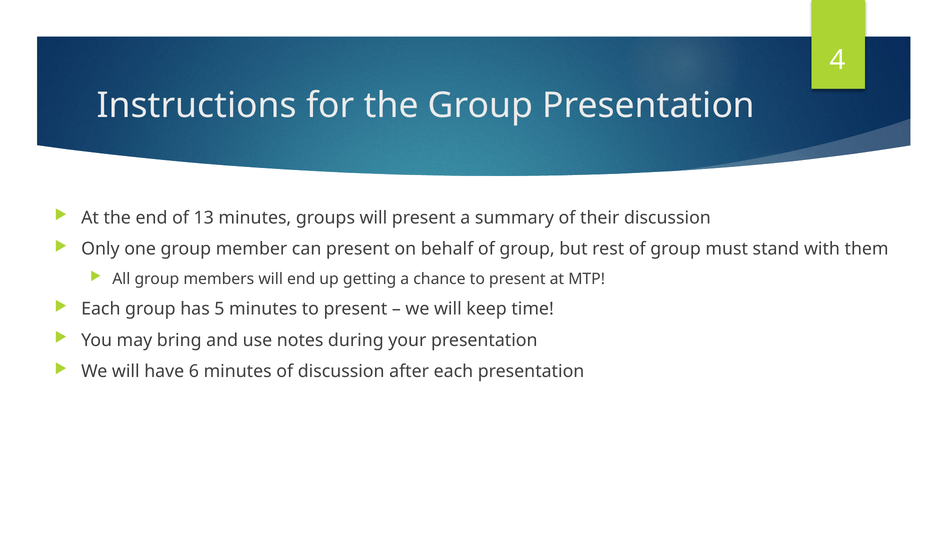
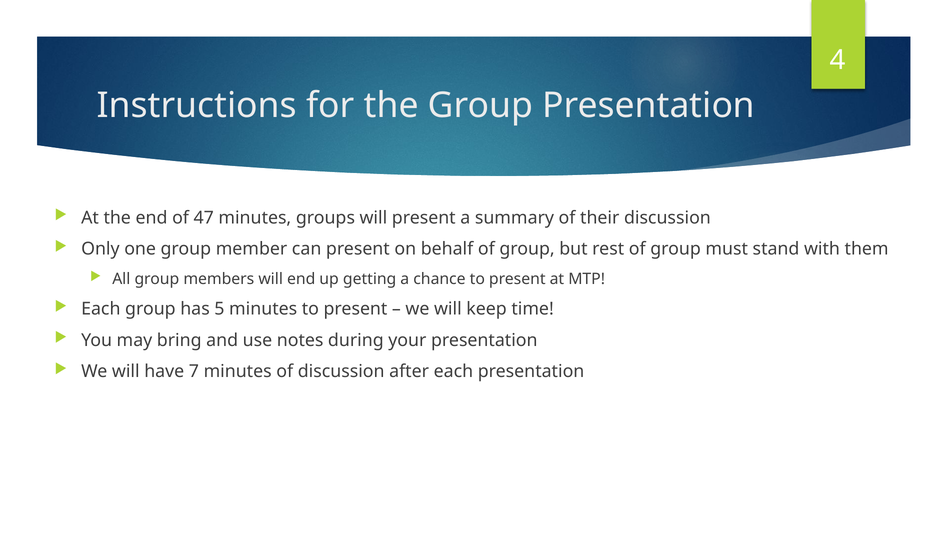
13: 13 -> 47 (204, 218)
6: 6 -> 7 (194, 372)
